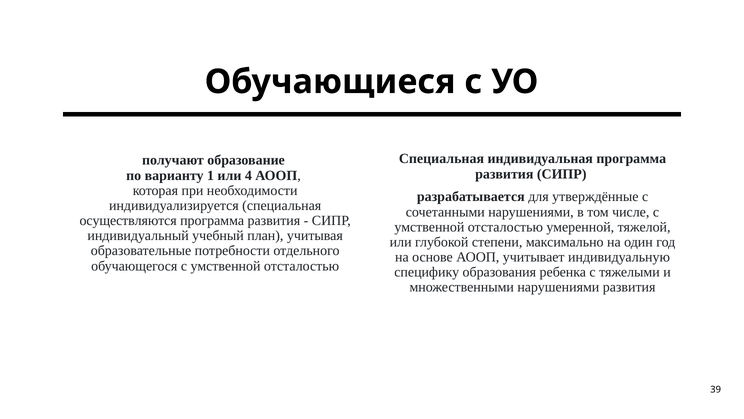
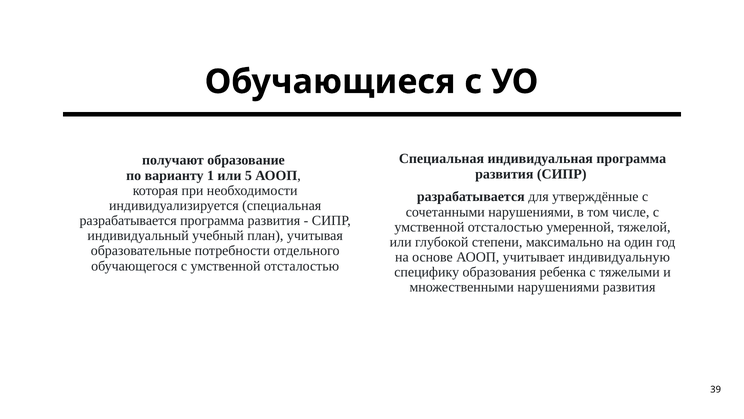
4: 4 -> 5 (248, 175)
осуществляются: осуществляются -> разрабатывается (128, 220)
